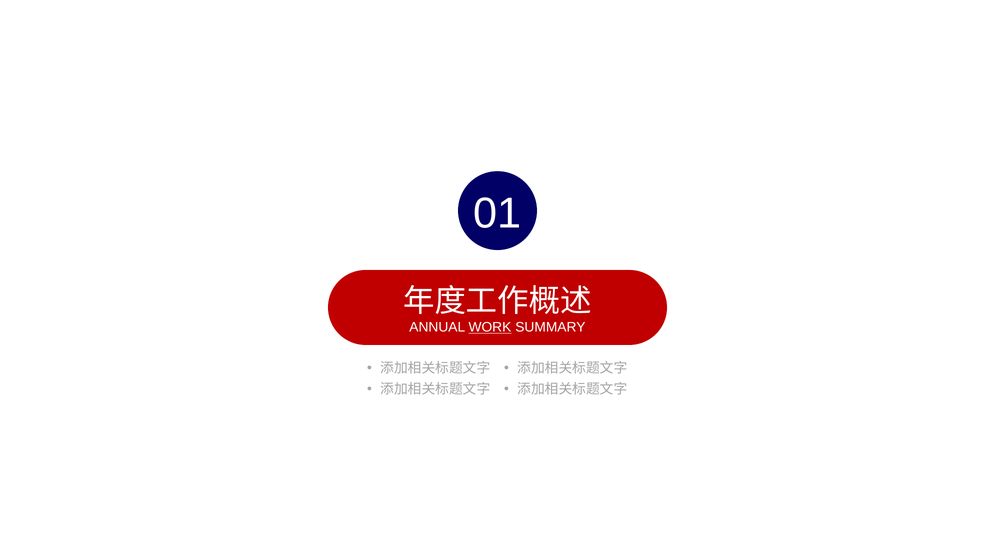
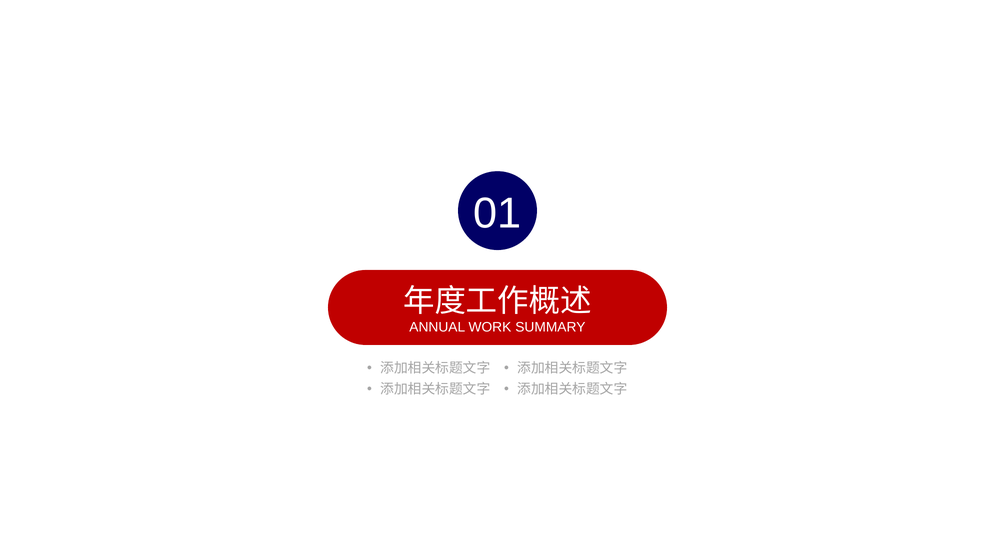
WORK underline: present -> none (490, 328)
